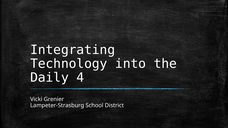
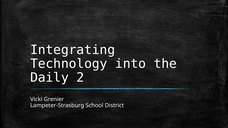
4: 4 -> 2 (80, 78)
